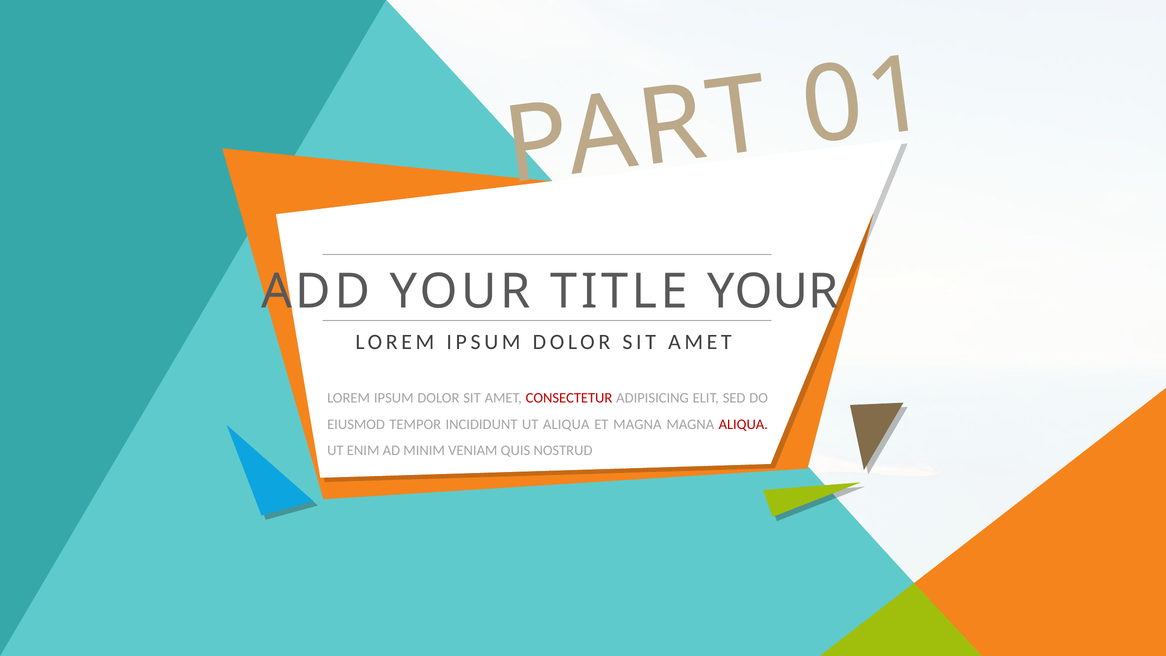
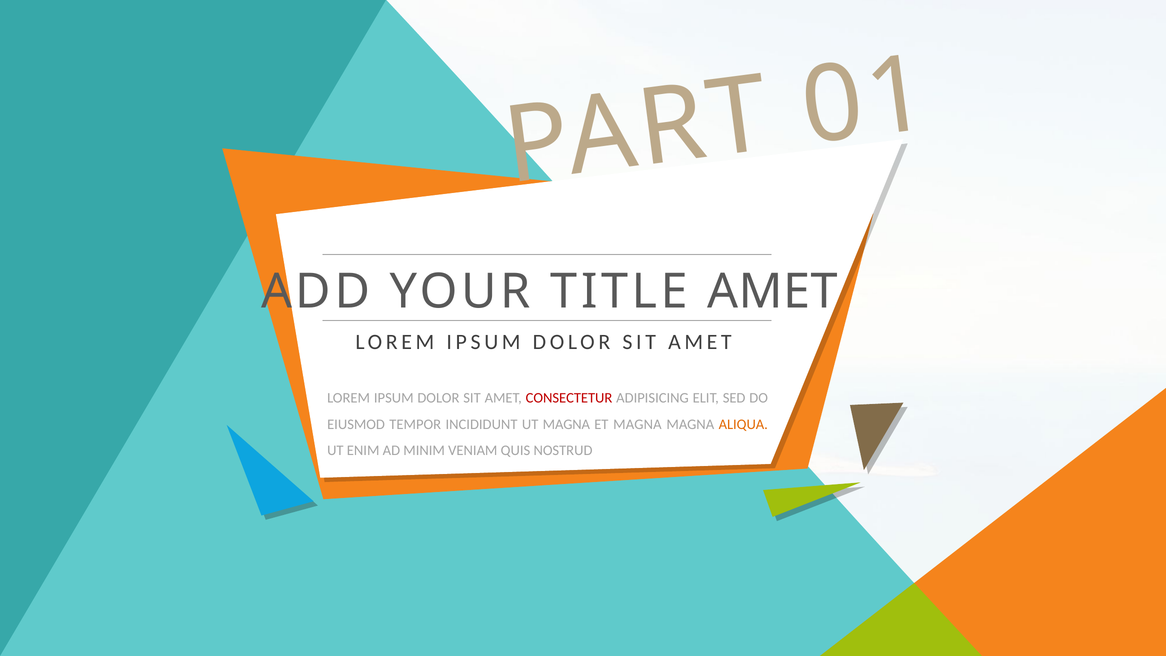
TITLE YOUR: YOUR -> AMET (773, 292)
UT ALIQUA: ALIQUA -> MAGNA (566, 424)
ALIQUA colour: red -> orange (743, 424)
